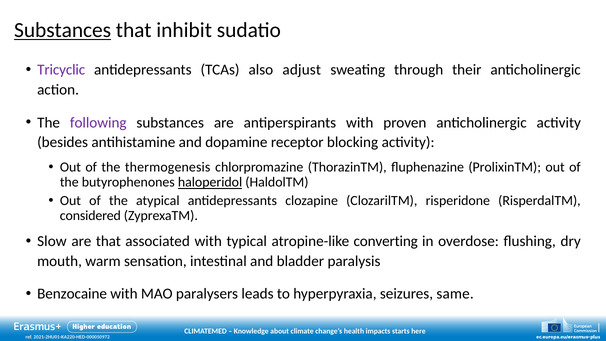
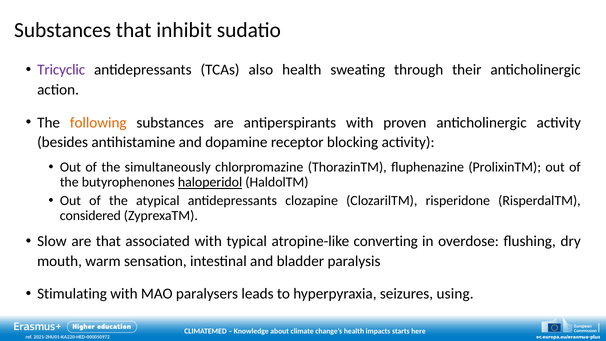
Substances underline: present -> none (63, 30)
also adjust: adjust -> health (302, 70)
following colour: purple -> orange (98, 122)
thermogenesis: thermogenesis -> simultaneously (168, 167)
Benzocaine: Benzocaine -> Stimulating (72, 294)
same: same -> using (455, 294)
